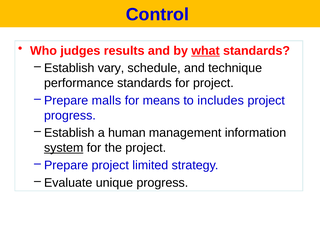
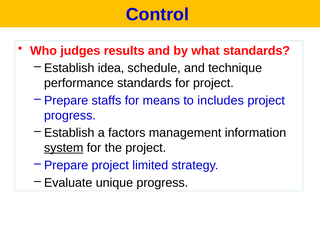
what underline: present -> none (206, 51)
vary: vary -> idea (111, 68)
malls: malls -> staffs (106, 100)
human: human -> factors (127, 133)
